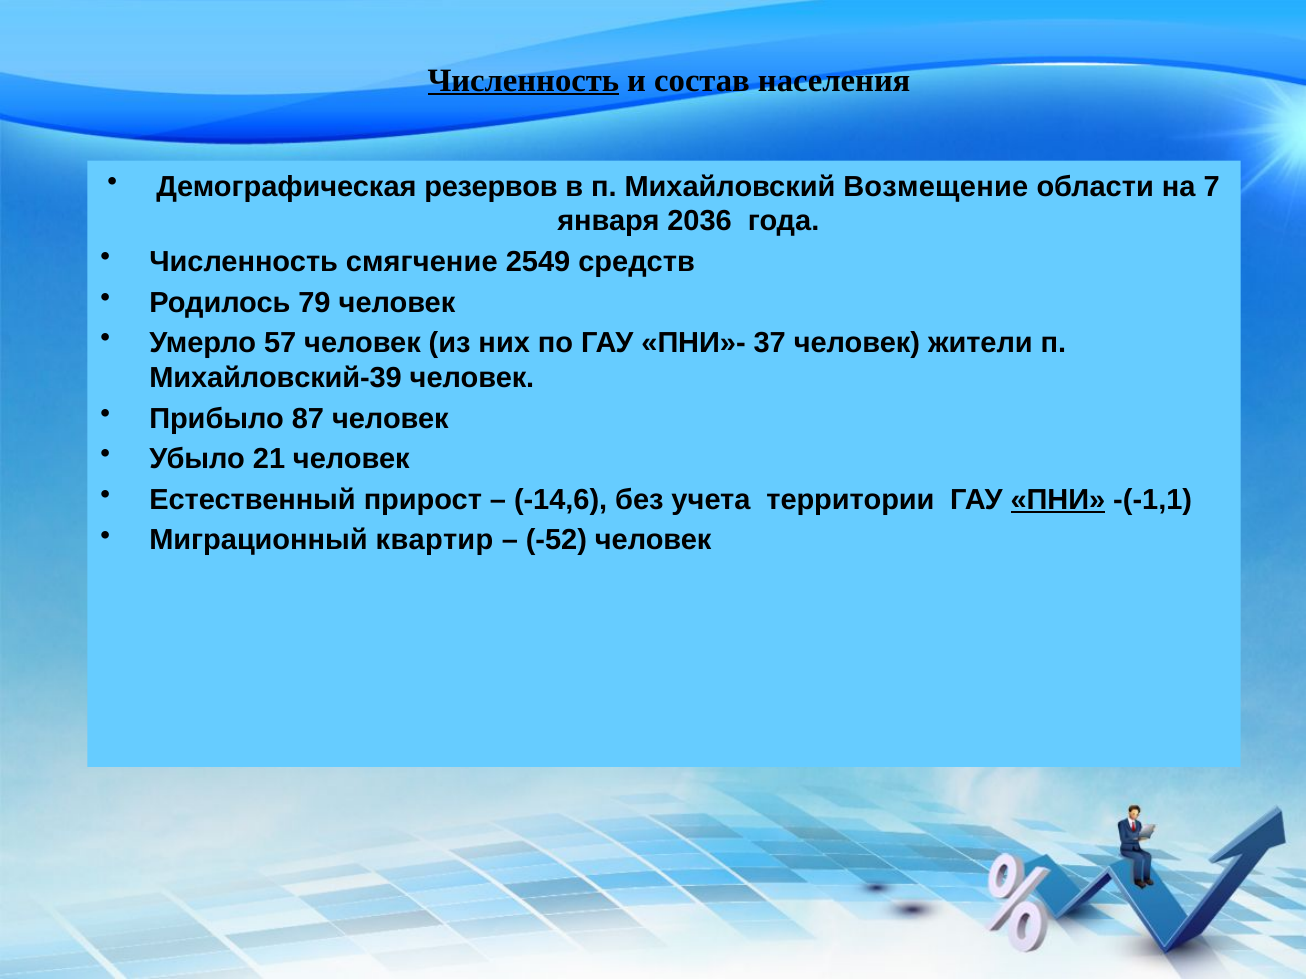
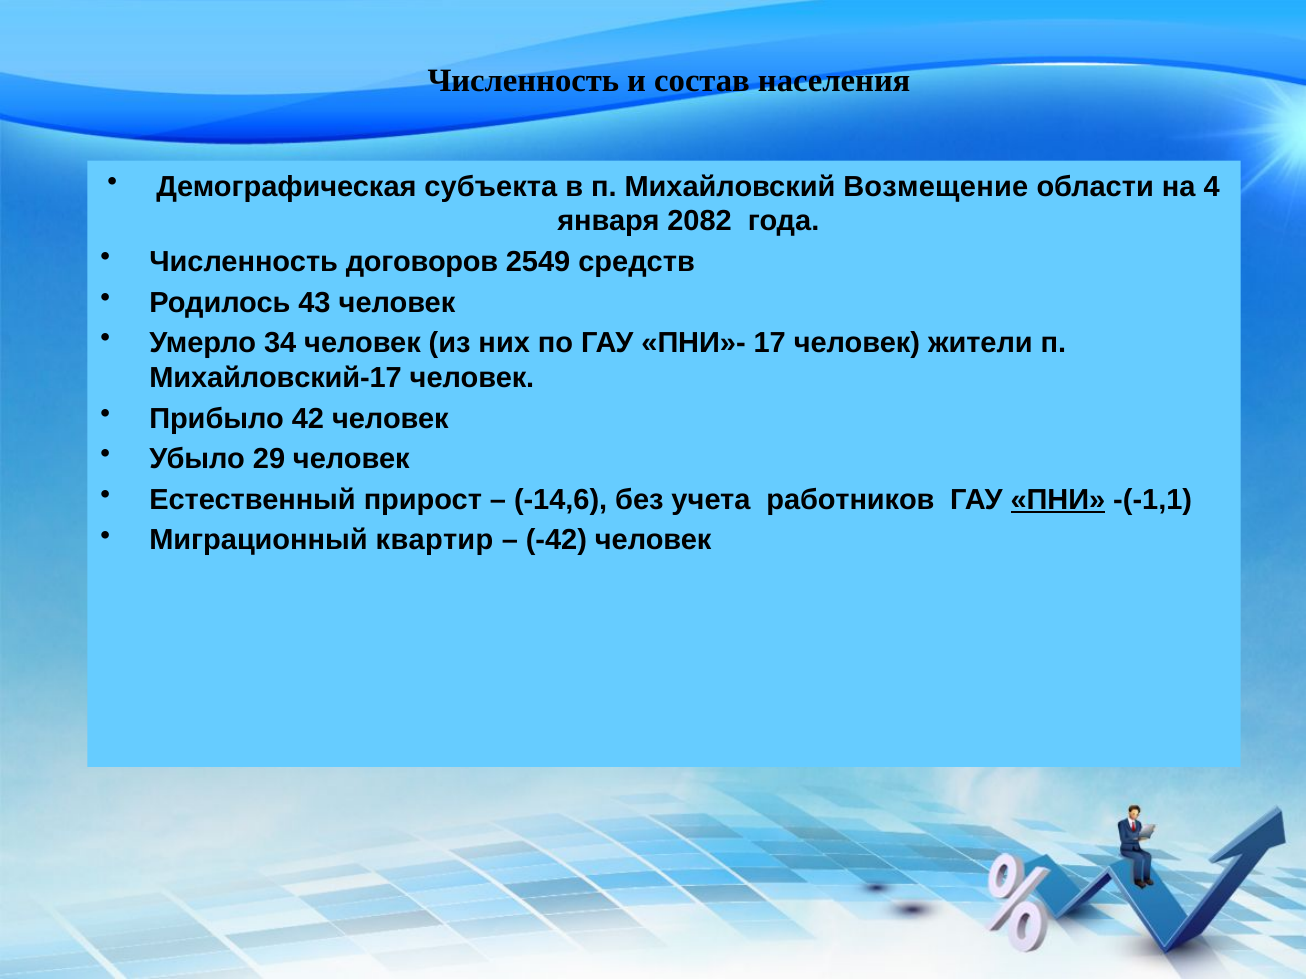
Численность underline: present -> none (523, 80)
резервов: резервов -> субъекта (491, 187)
7: 7 -> 4 (1212, 187)
2036: 2036 -> 2082 (700, 221)
смягчение: смягчение -> договоров (422, 262)
79: 79 -> 43 (315, 303)
57: 57 -> 34 (280, 343)
37: 37 -> 17 (770, 343)
Михайловский-39: Михайловский-39 -> Михайловский-17 (276, 378)
87: 87 -> 42 (308, 419)
21: 21 -> 29 (269, 459)
территории: территории -> работников (850, 500)
-52: -52 -> -42 (556, 541)
